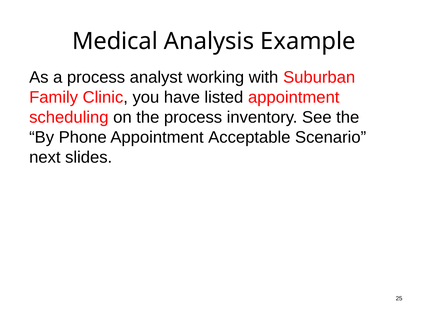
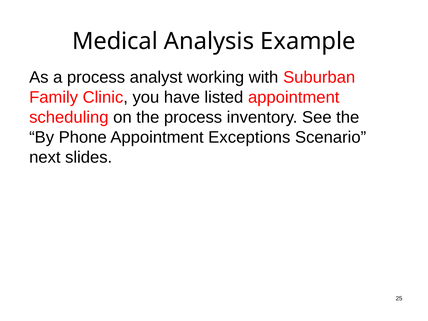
Acceptable: Acceptable -> Exceptions (249, 137)
